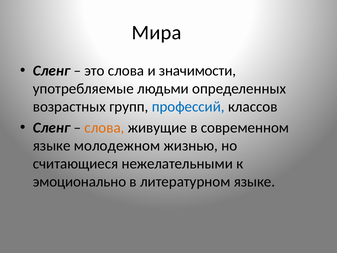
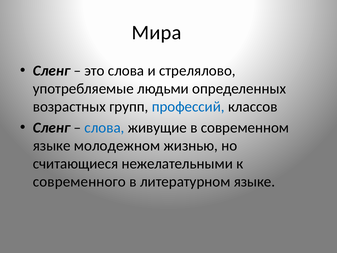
значимости: значимости -> стрелялово (197, 71)
слова colour: orange -> blue (104, 128)
эмоционально: эмоционально -> современного (79, 182)
